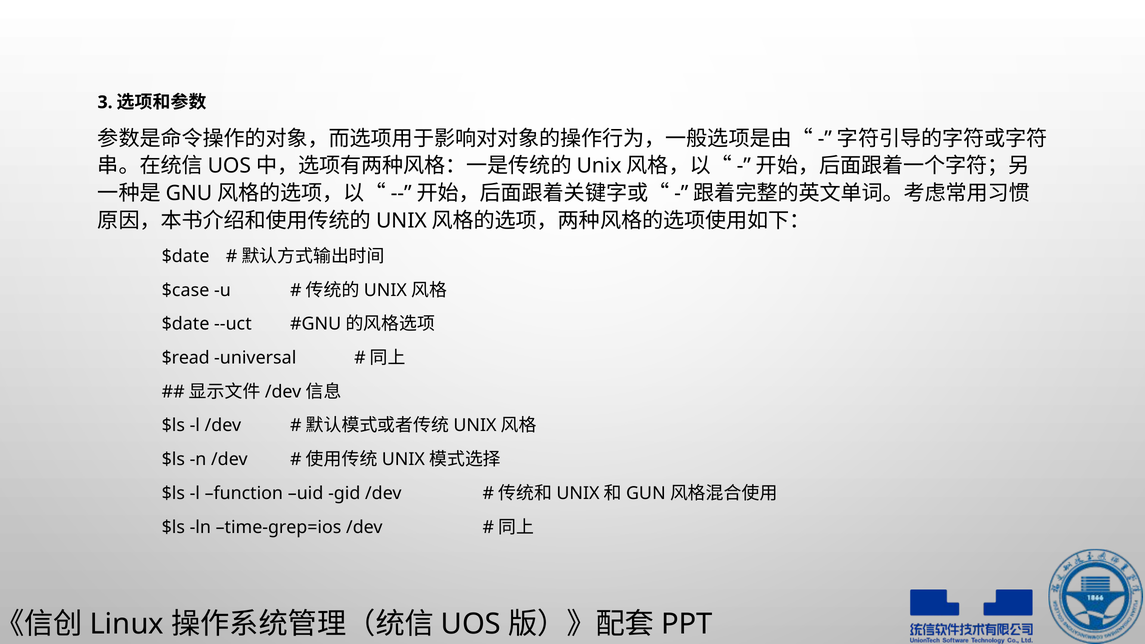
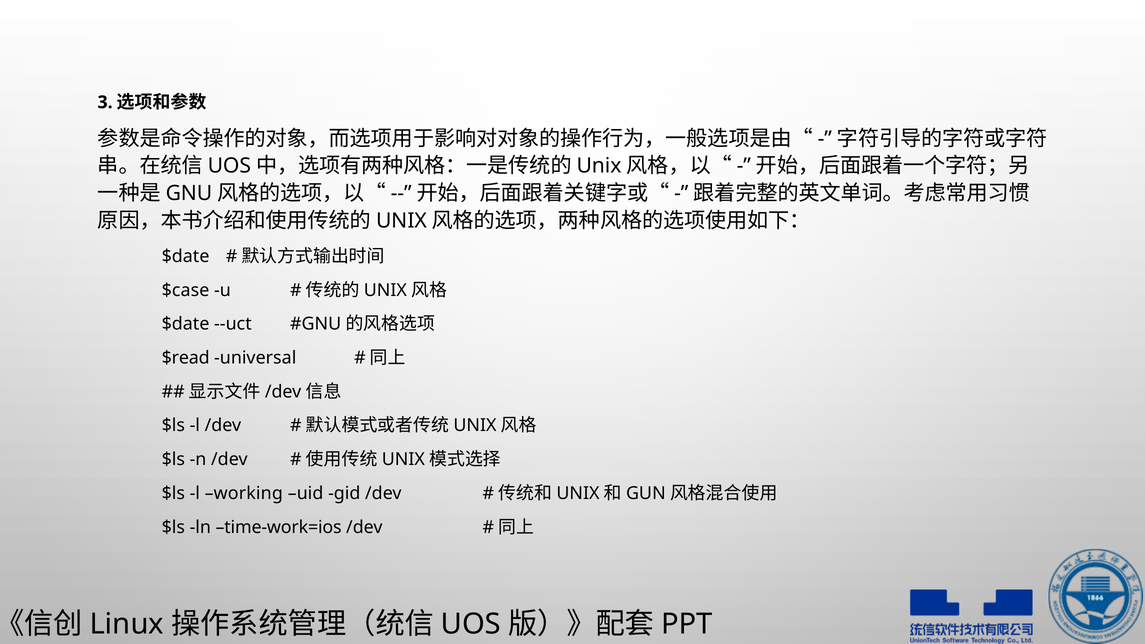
function: function -> working (244, 493)
time-grep=ios: time-grep=ios -> time-work=ios (279, 527)
